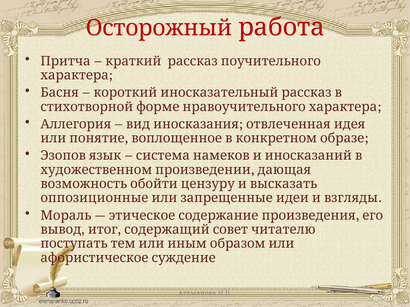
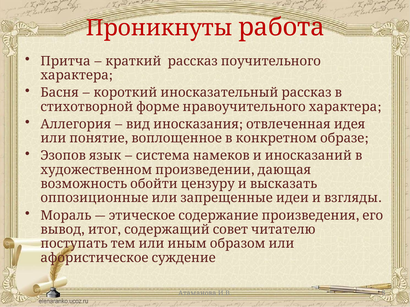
Осторожный: Осторожный -> Проникнуты (159, 28)
